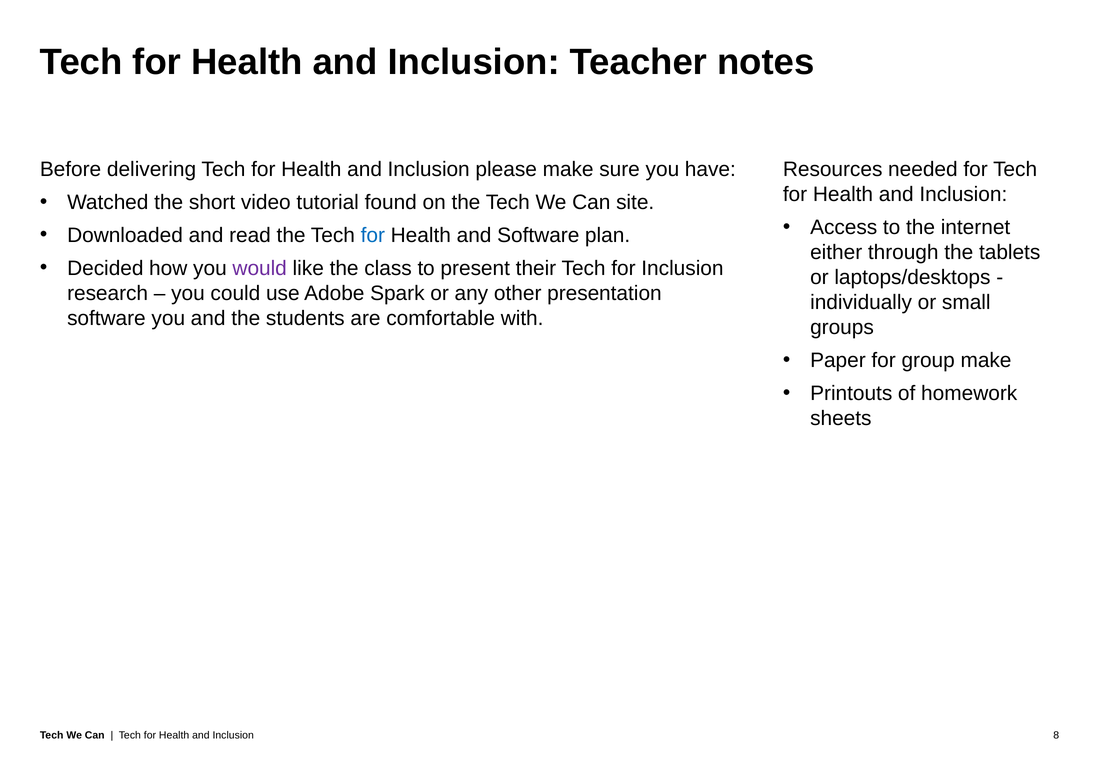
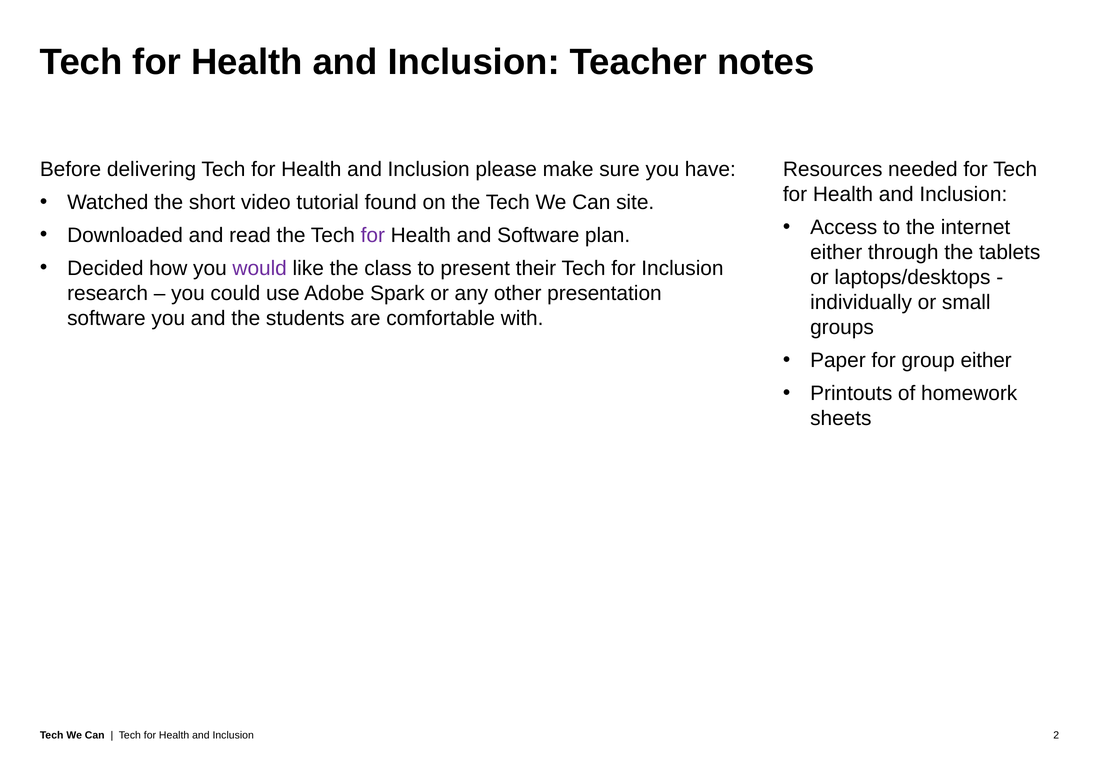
for colour: blue -> purple (373, 235)
group make: make -> either (986, 361)
8: 8 -> 2 (1056, 735)
